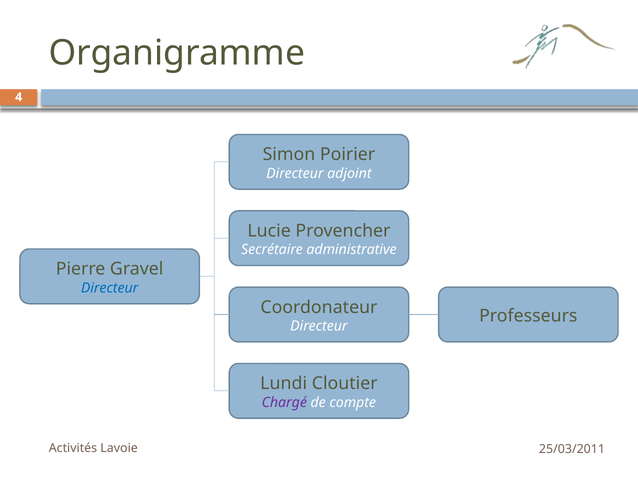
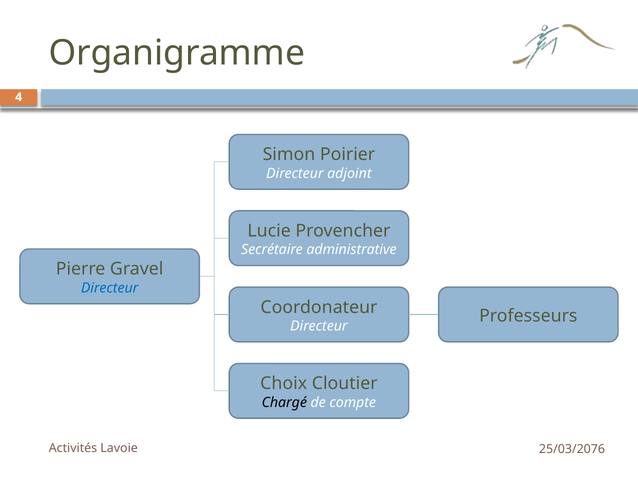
Lundi: Lundi -> Choix (284, 384)
Chargé colour: purple -> black (284, 403)
25/03/2011: 25/03/2011 -> 25/03/2076 (572, 450)
